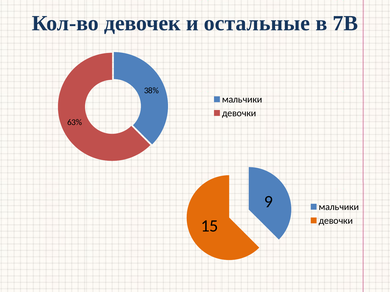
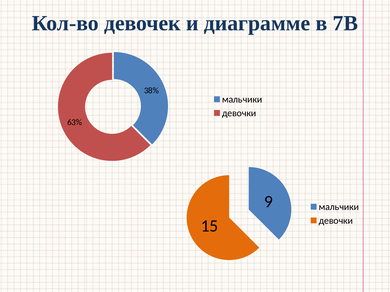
остальные: остальные -> диаграмме (257, 23)
